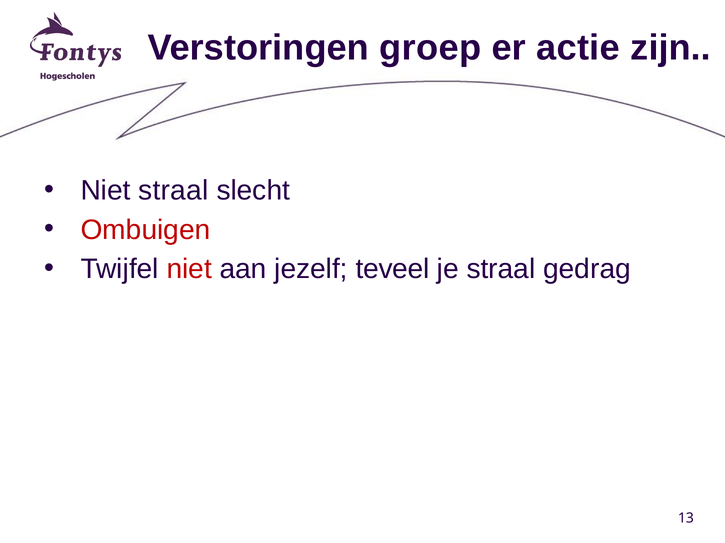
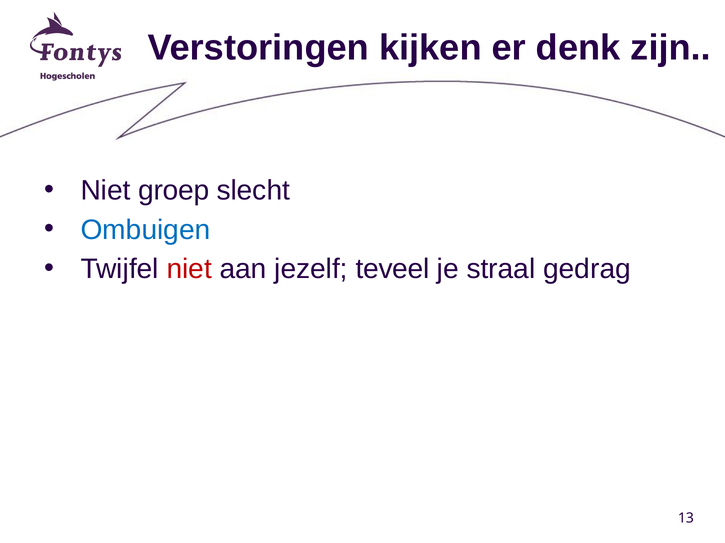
groep: groep -> kijken (430, 48)
actie: actie -> denk (578, 48)
Niet straal: straal -> groep (174, 191)
Ombuigen colour: red -> blue (146, 230)
